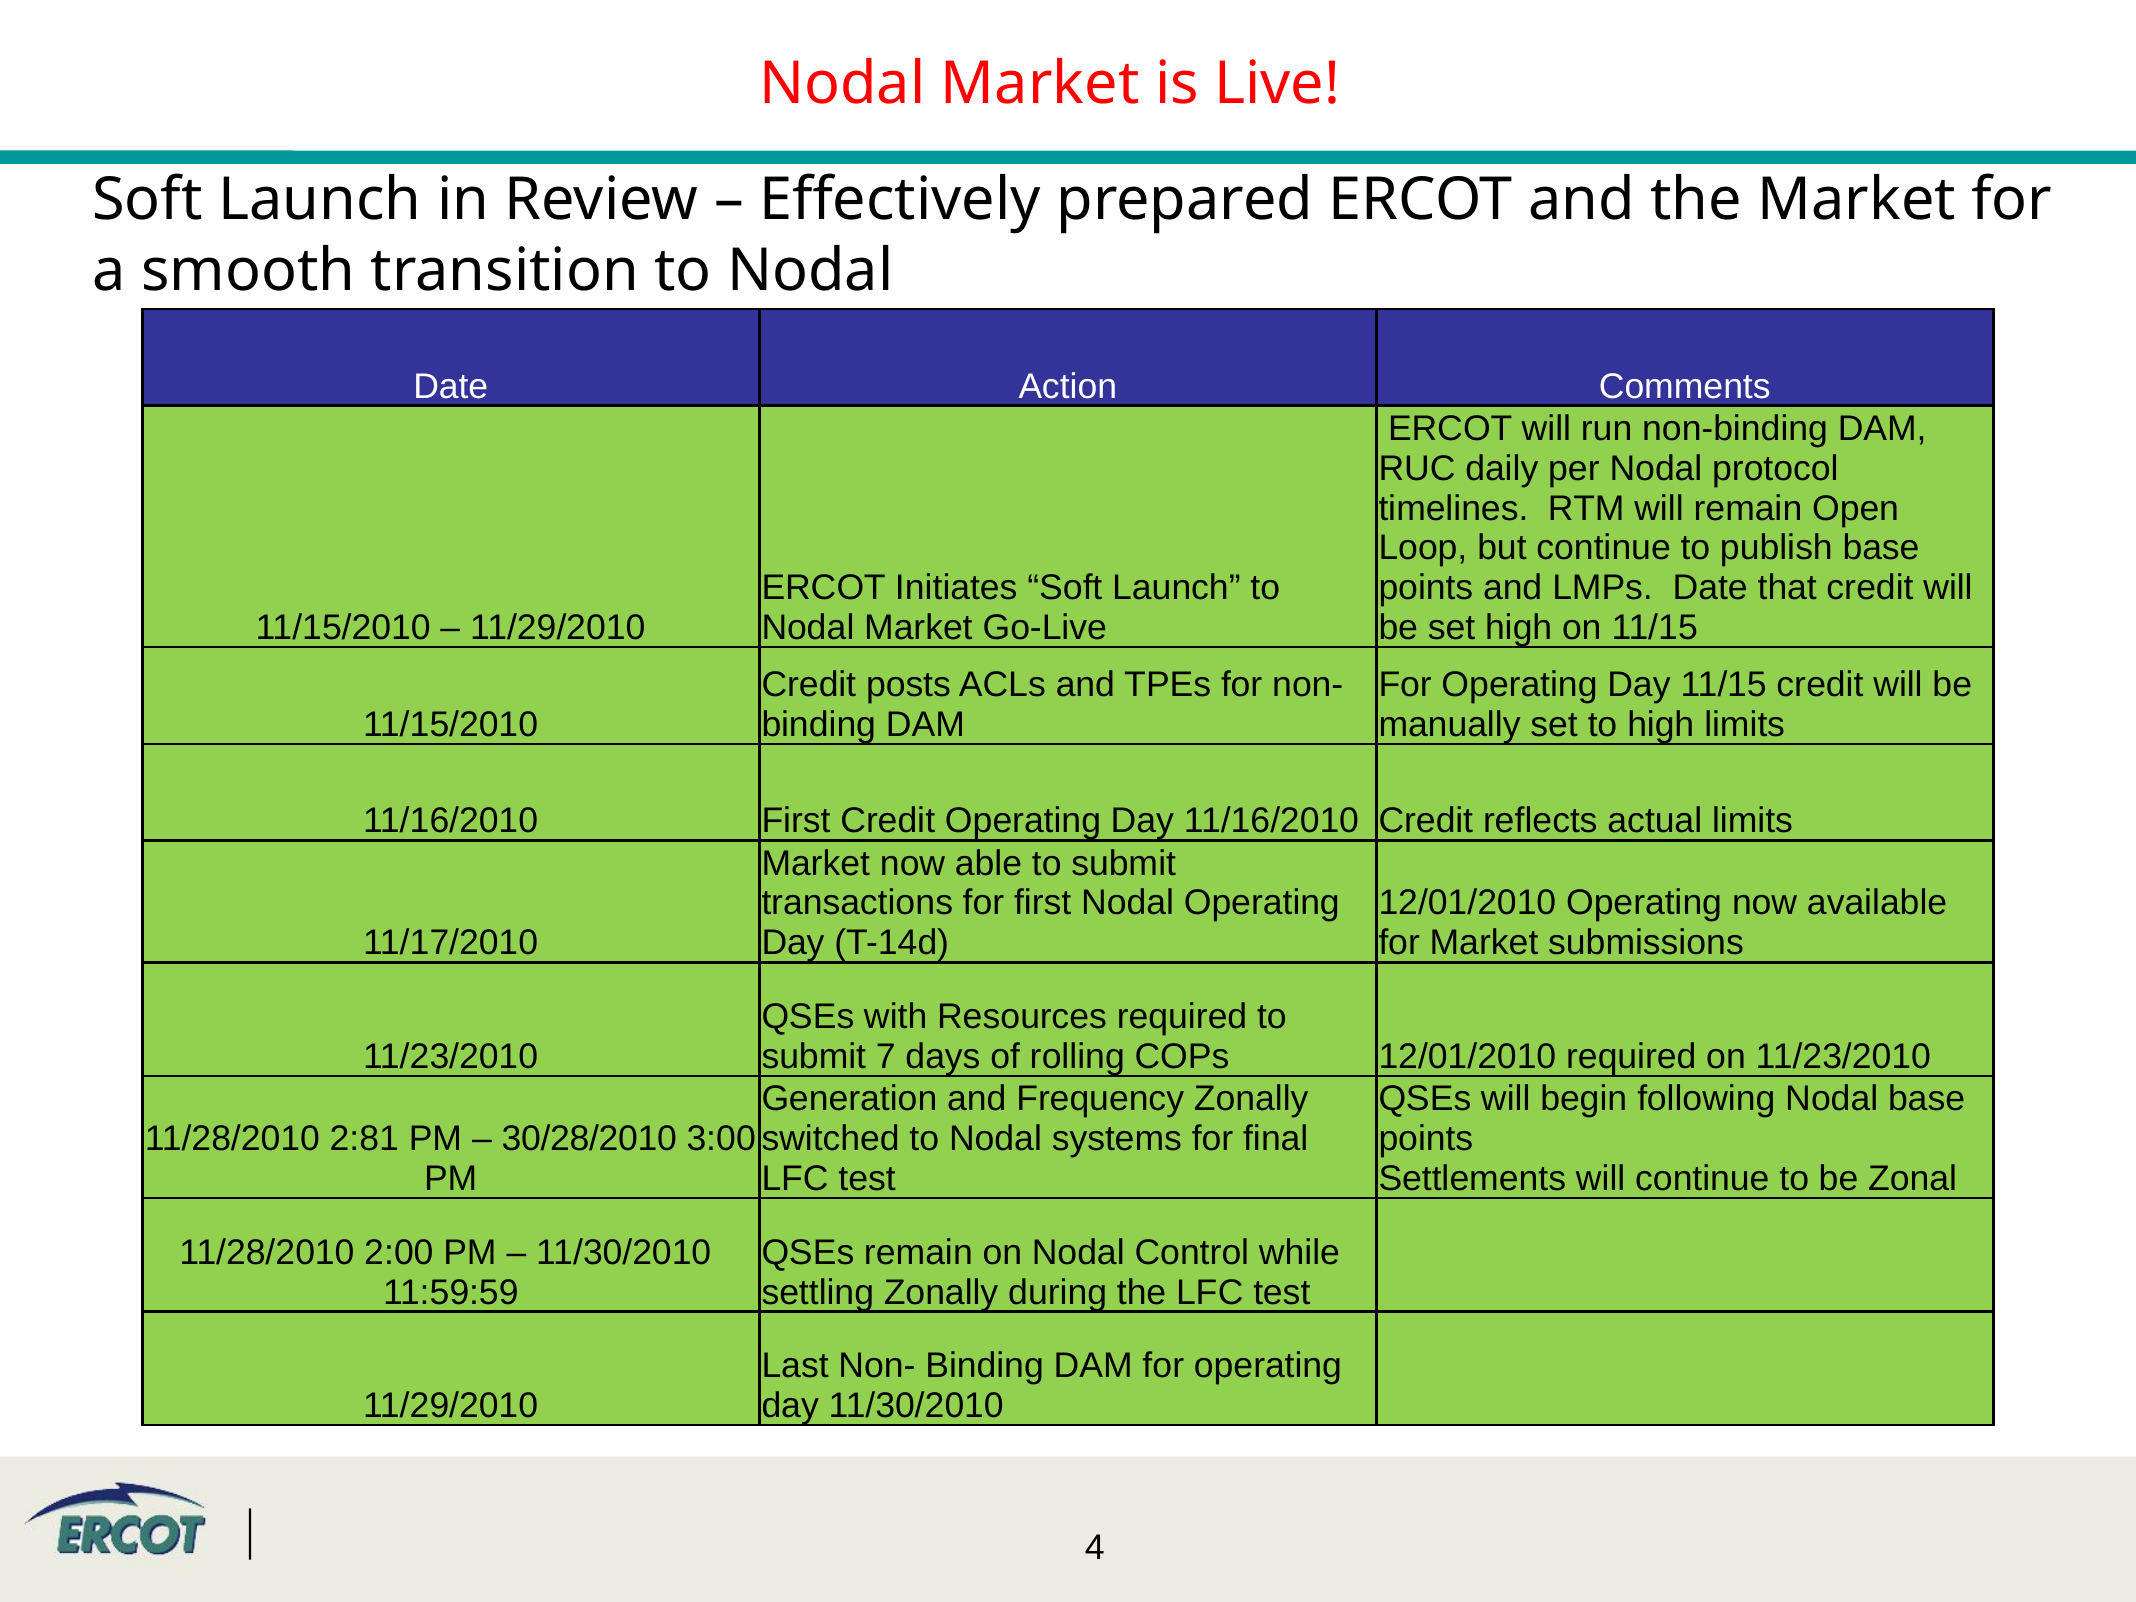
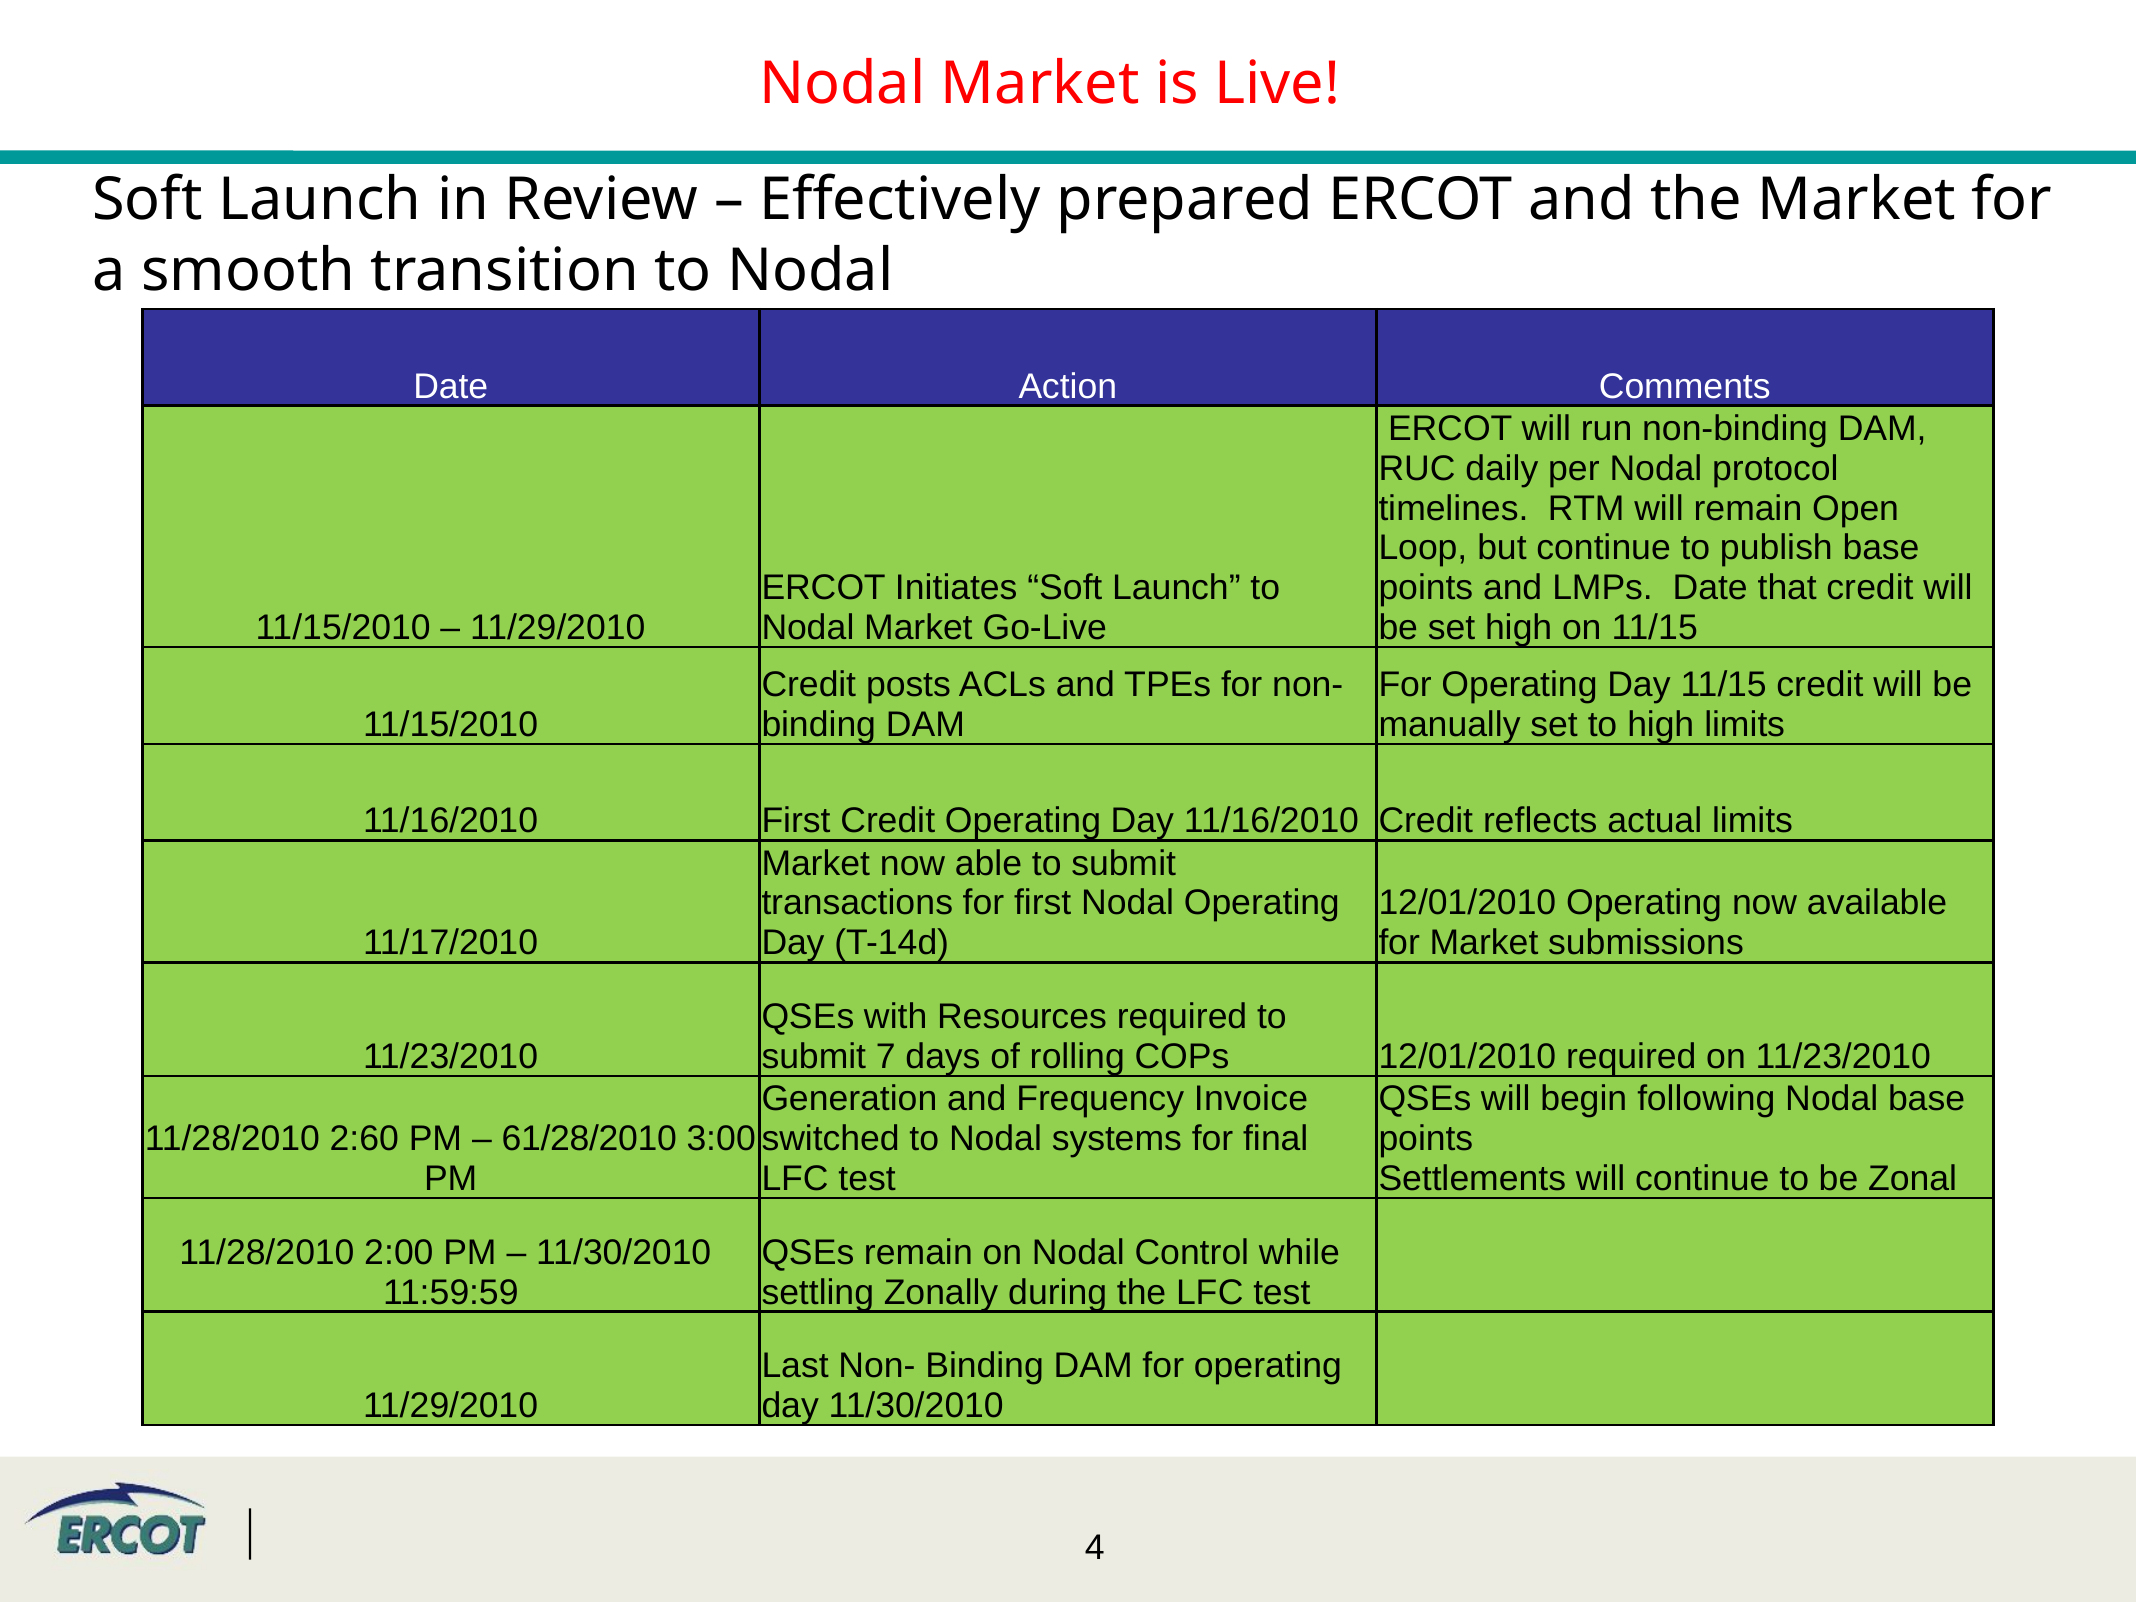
Frequency Zonally: Zonally -> Invoice (1251, 1099)
2:81: 2:81 -> 2:60 (364, 1139)
30/28/2010: 30/28/2010 -> 61/28/2010 (589, 1139)
